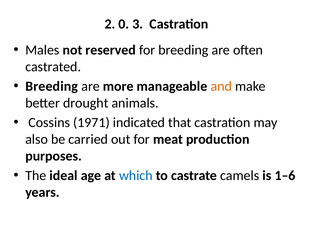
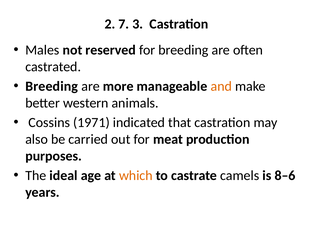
0: 0 -> 7 (124, 24)
drought: drought -> western (86, 103)
which colour: blue -> orange (136, 175)
1–6: 1–6 -> 8–6 (285, 175)
